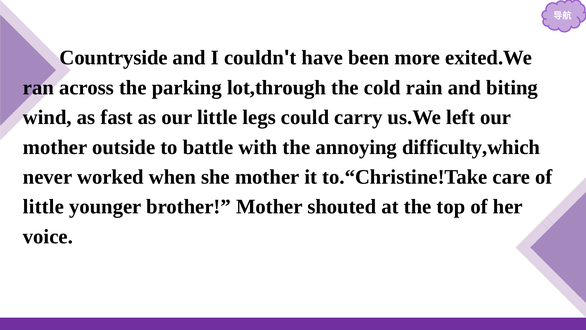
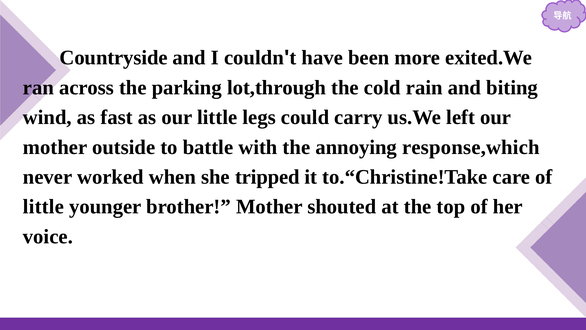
difficulty,which: difficulty,which -> response,which (471, 147)
she mother: mother -> tripped (267, 177)
